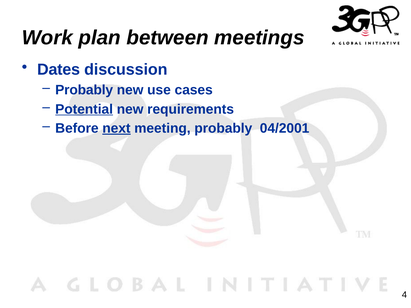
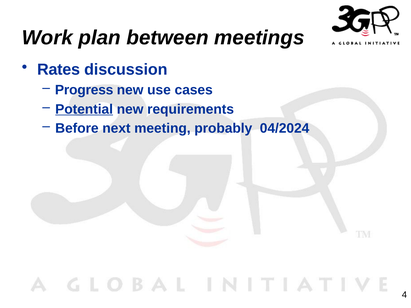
Dates: Dates -> Rates (59, 70)
Probably: Probably -> Progress (84, 90)
next underline: present -> none (116, 128)
04/2001: 04/2001 -> 04/2024 (285, 128)
